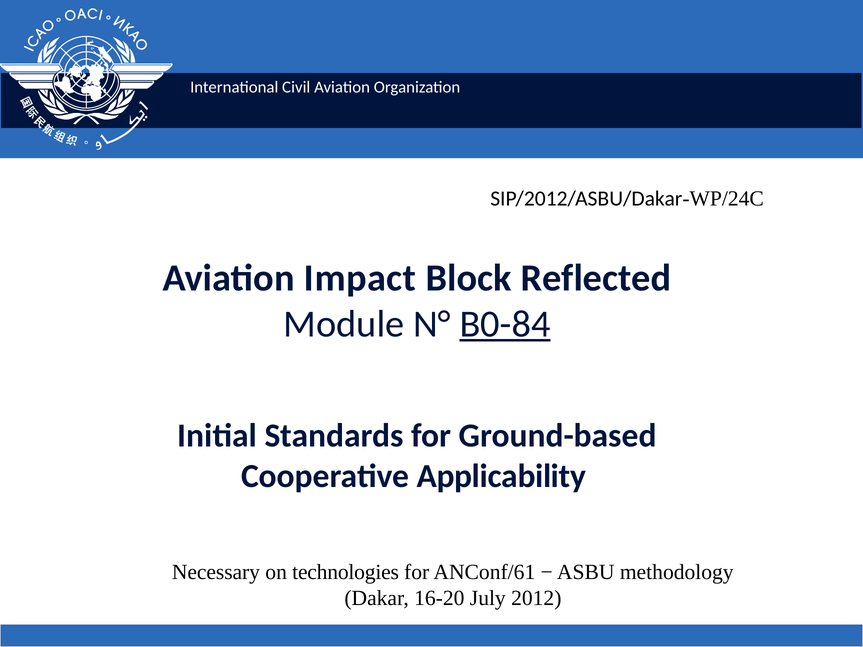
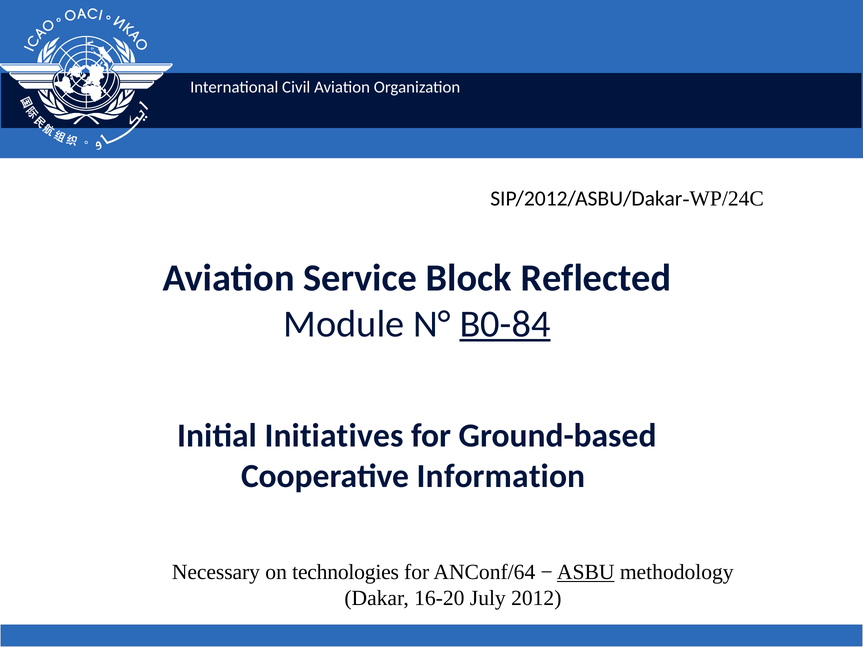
Impact: Impact -> Service (360, 278)
Standards: Standards -> Initiatives (334, 436)
Applicability: Applicability -> Information (501, 476)
ANConf/61: ANConf/61 -> ANConf/64 (484, 572)
ASBU underline: none -> present (586, 572)
